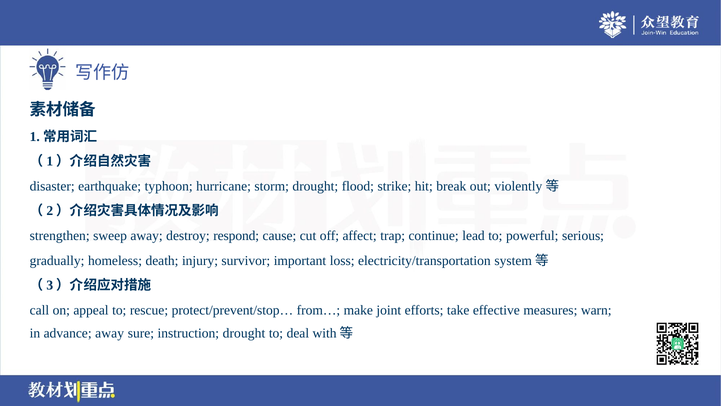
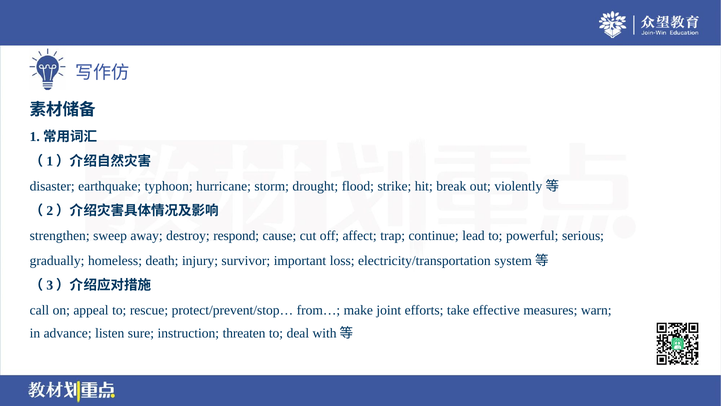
advance away: away -> listen (110, 333)
instruction drought: drought -> threaten (244, 333)
